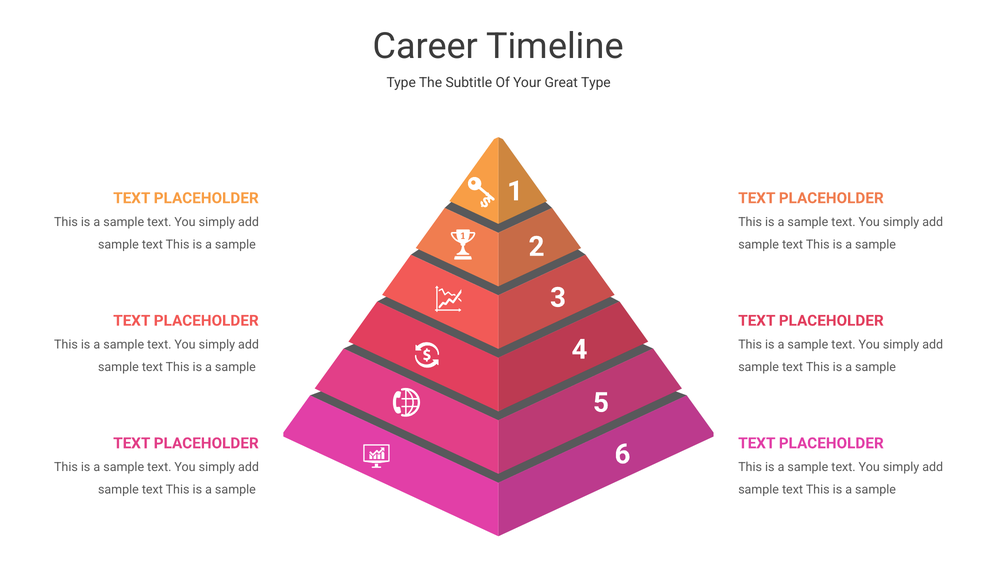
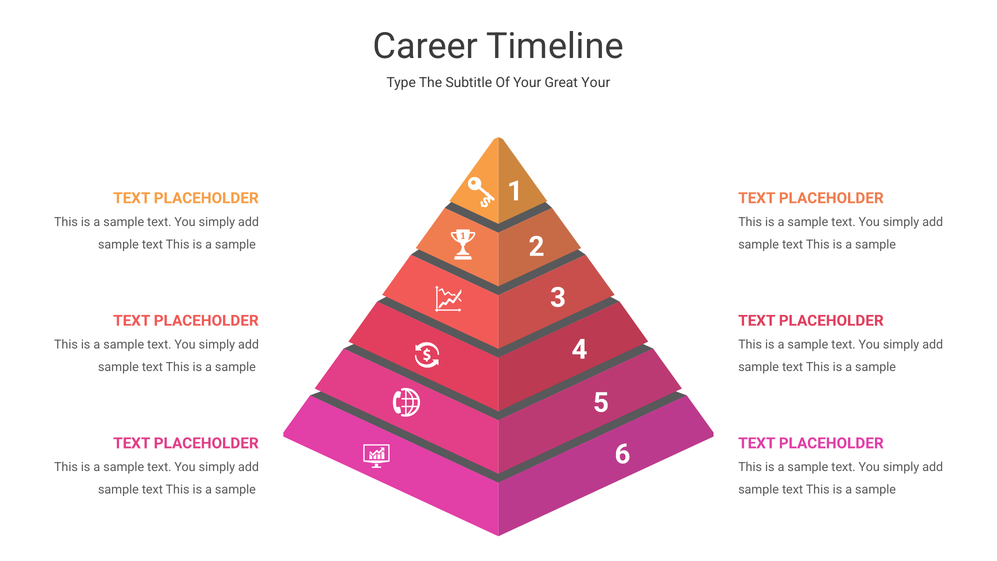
Great Type: Type -> Your (596, 83)
